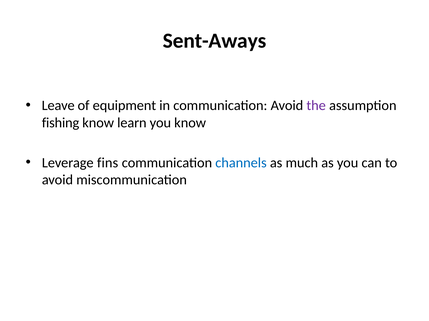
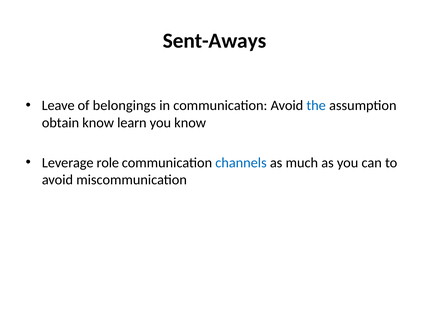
equipment: equipment -> belongings (124, 106)
the colour: purple -> blue (316, 106)
fishing: fishing -> obtain (60, 123)
fins: fins -> role (108, 163)
